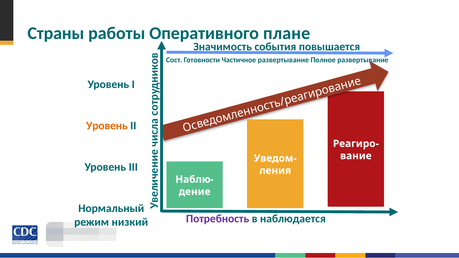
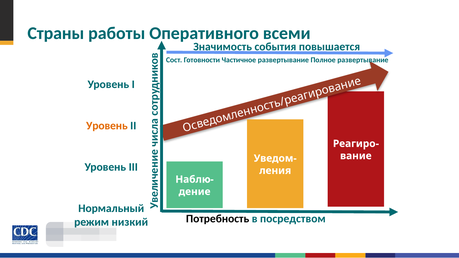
плане: плане -> всеми (287, 33)
Потребность colour: purple -> black (218, 219)
наблюдается: наблюдается -> посредством (293, 219)
